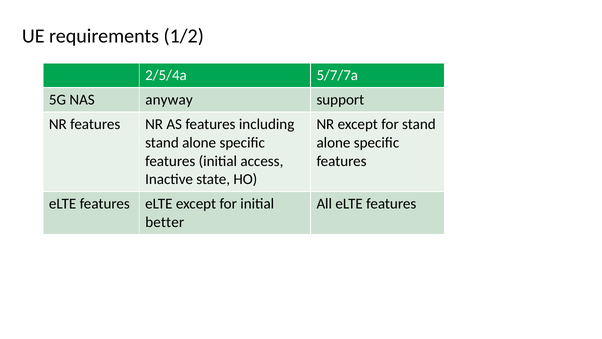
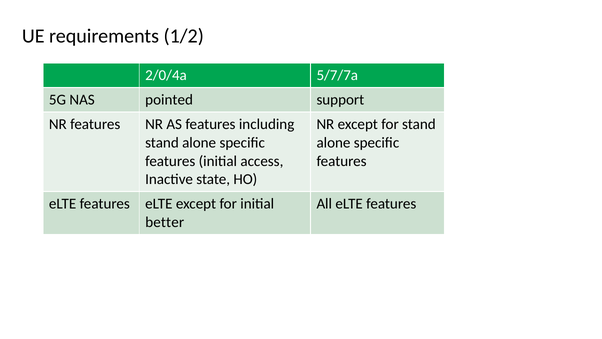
2/5/4a: 2/5/4a -> 2/0/4a (166, 75)
anyway: anyway -> pointed (169, 100)
